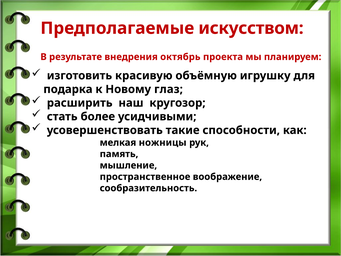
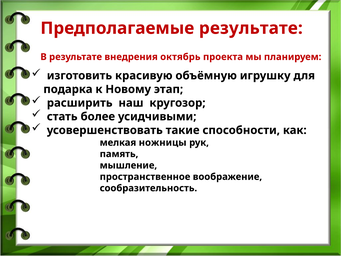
Предполагаемые искусством: искусством -> результате (251, 28)
глаз: глаз -> этап (169, 89)
